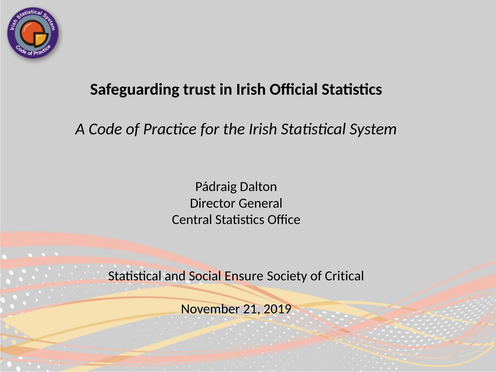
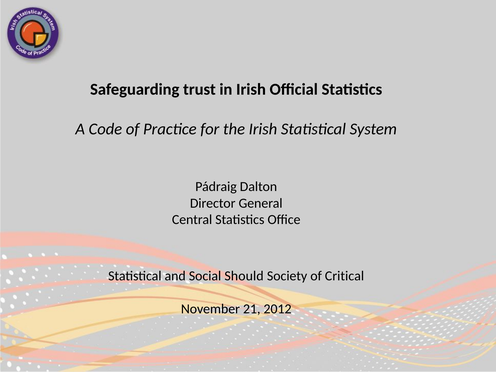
Ensure: Ensure -> Should (244, 276)
2019: 2019 -> 2012 (278, 309)
